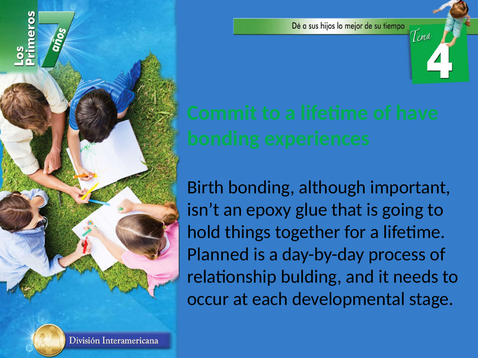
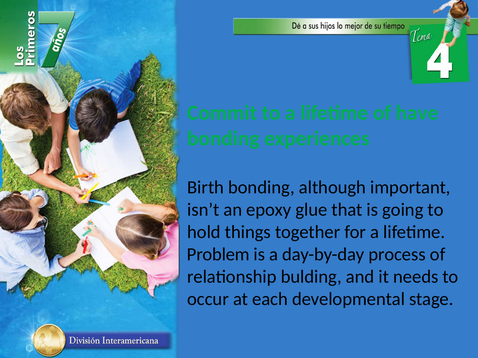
Planned: Planned -> Problem (218, 255)
